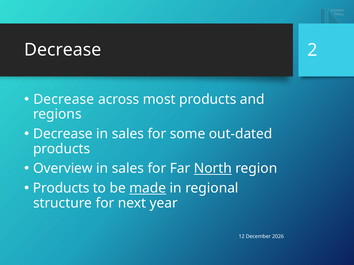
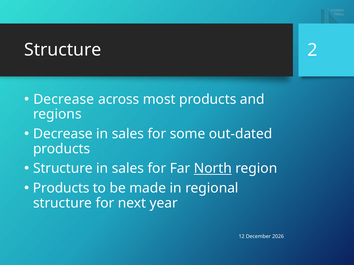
Decrease: Decrease -> Structure (63, 50)
Overview: Overview -> Structure (63, 169)
made underline: present -> none (148, 189)
